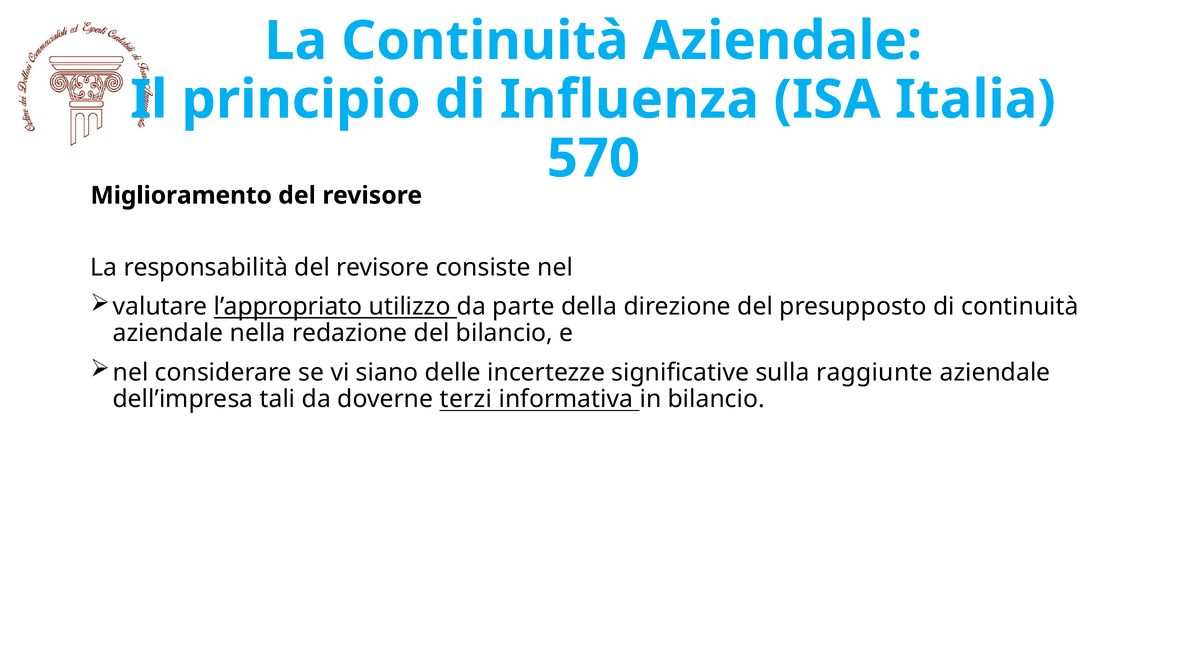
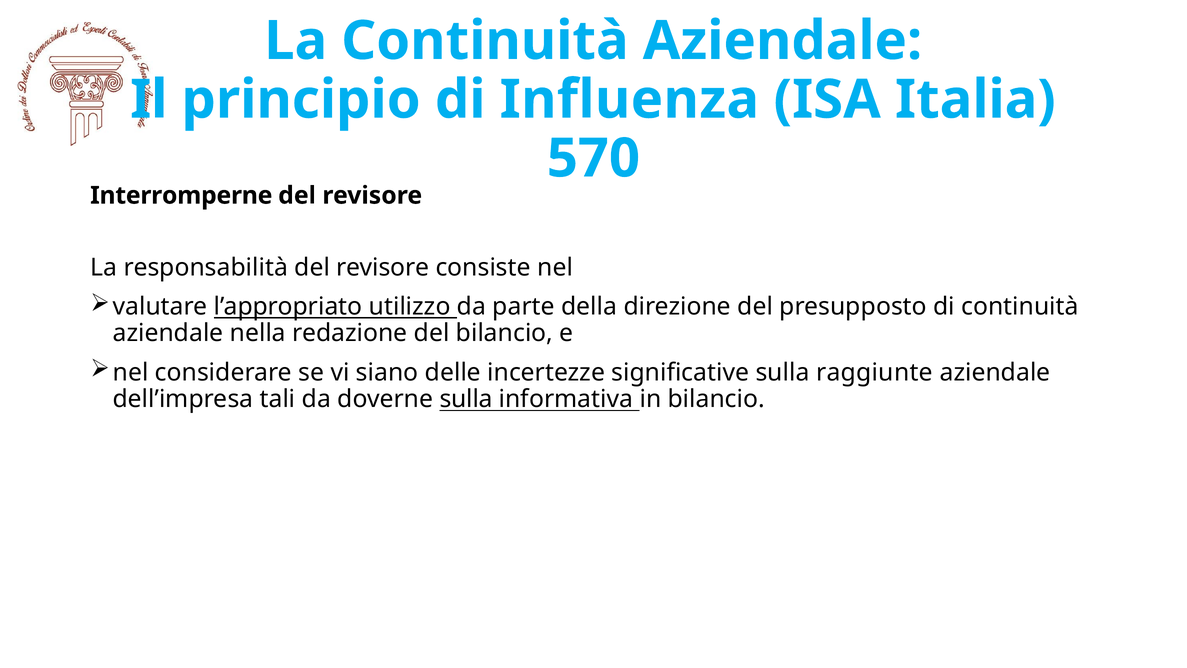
Miglioramento: Miglioramento -> Interromperne (181, 195)
doverne terzi: terzi -> sulla (466, 399)
